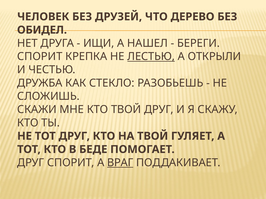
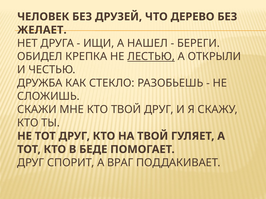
ОБИДЕЛ: ОБИДЕЛ -> ЖЕЛАЕТ (42, 30)
СПОРИТ: СПОРИТ -> ОБИДЕЛ (40, 57)
ВРАГ underline: present -> none (120, 163)
